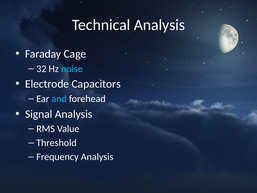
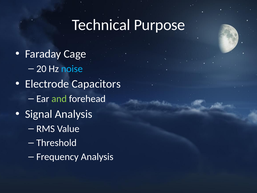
Technical Analysis: Analysis -> Purpose (160, 25)
32: 32 -> 20 (41, 69)
and colour: light blue -> light green (59, 99)
